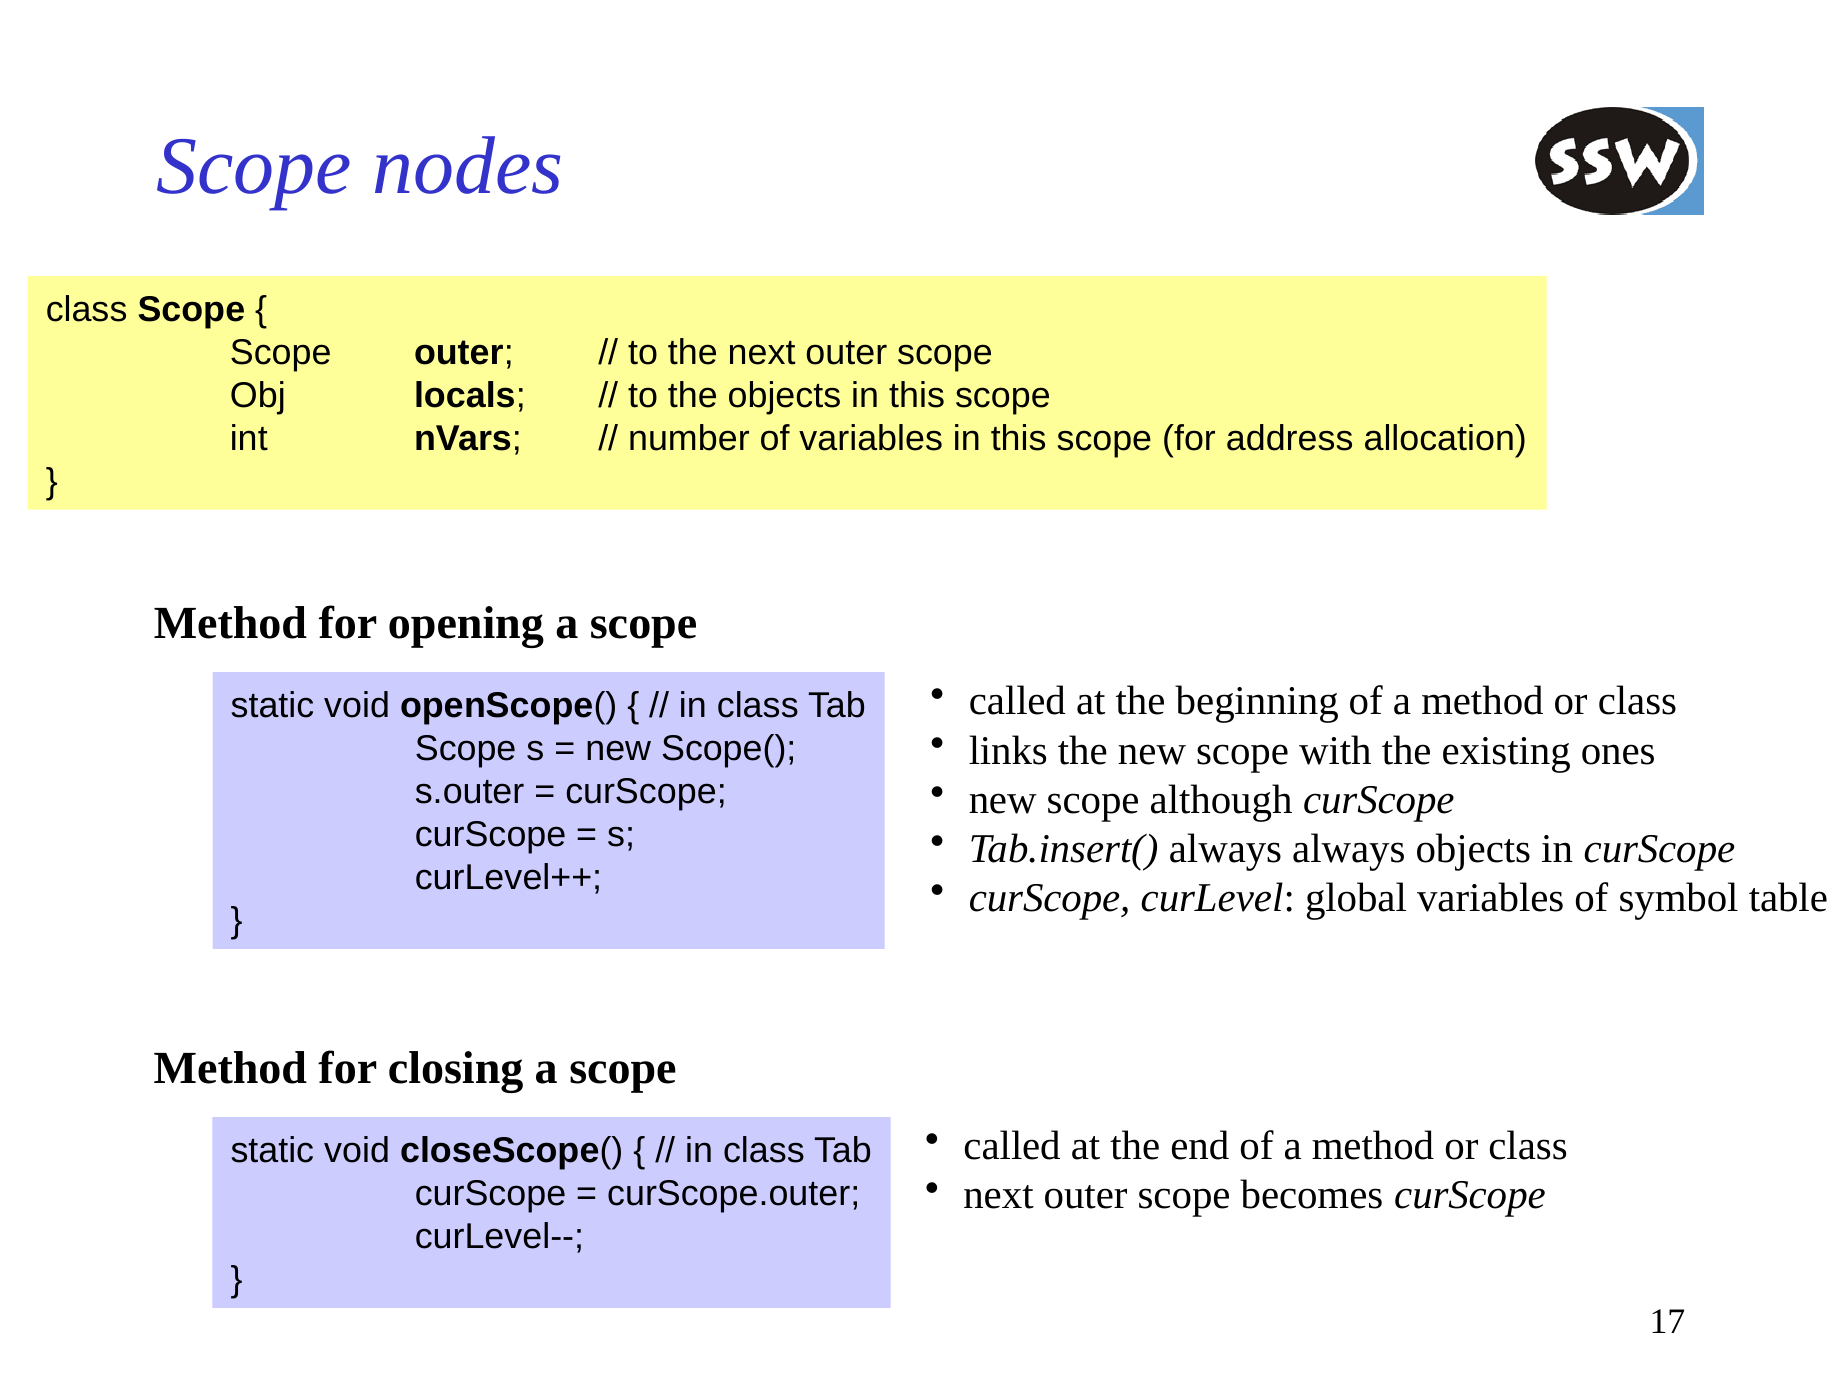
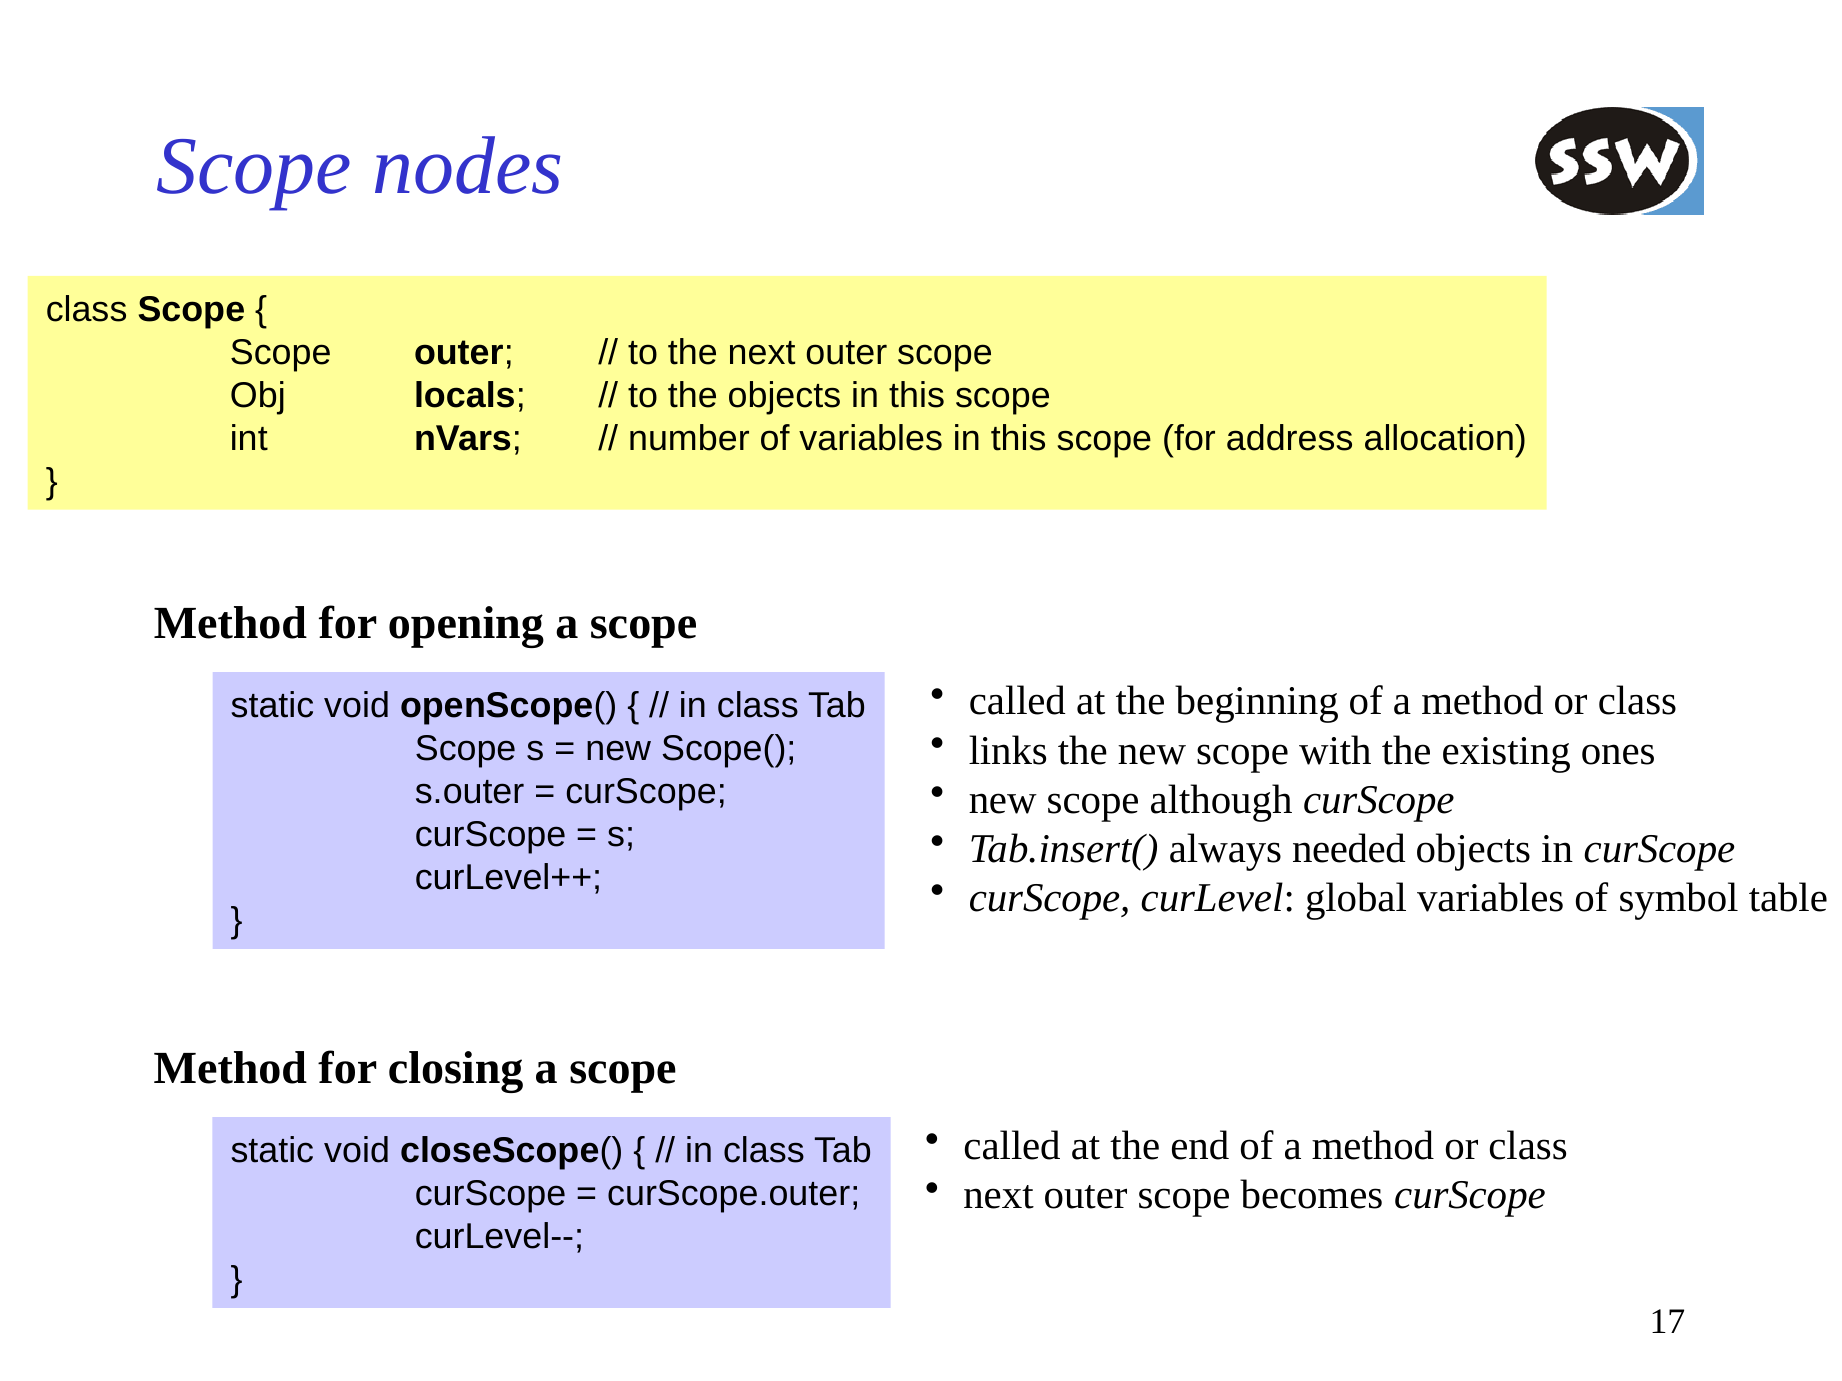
always always: always -> needed (1349, 849)
